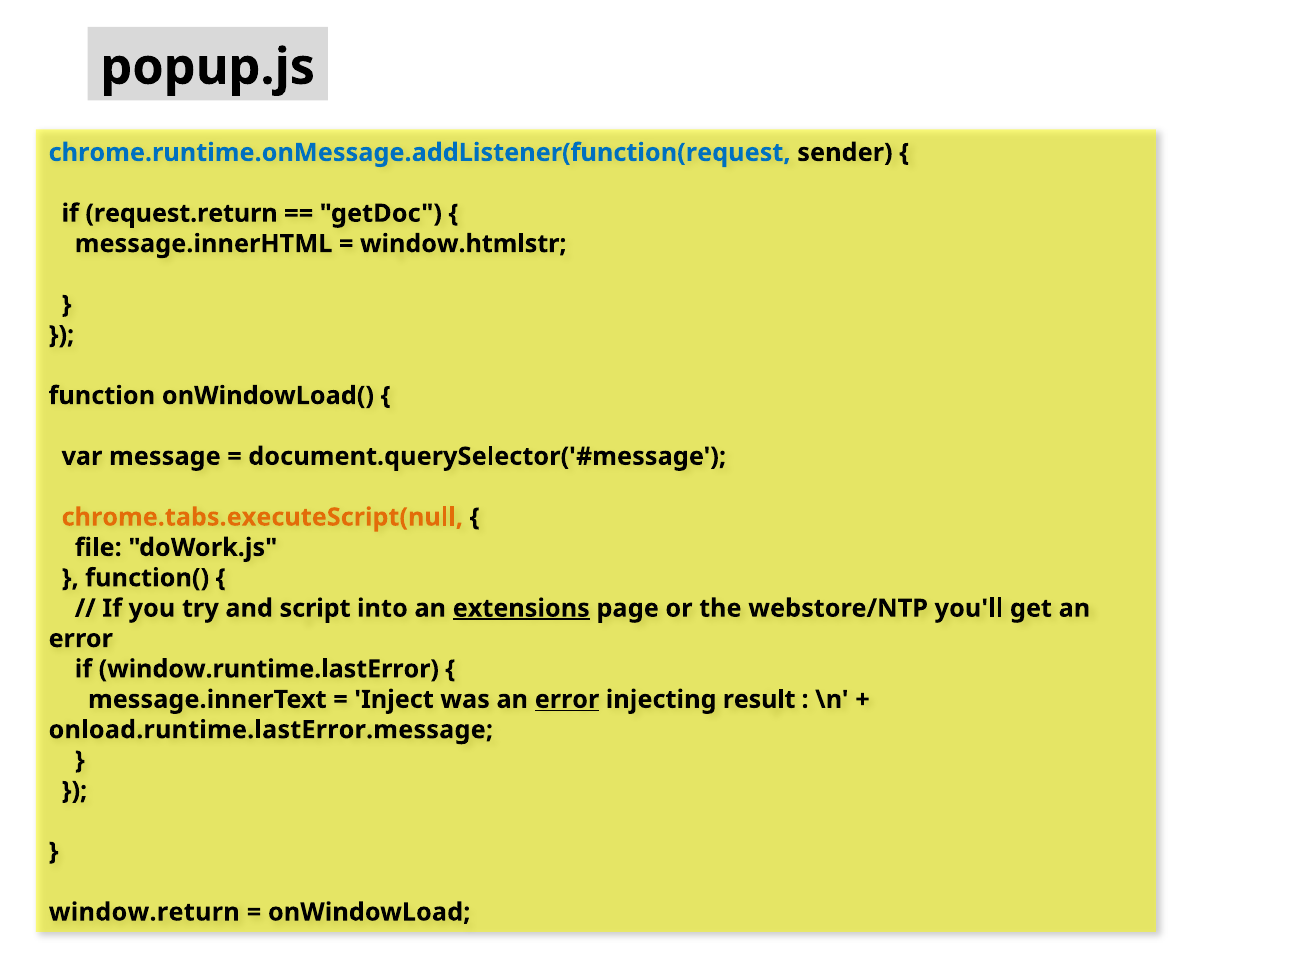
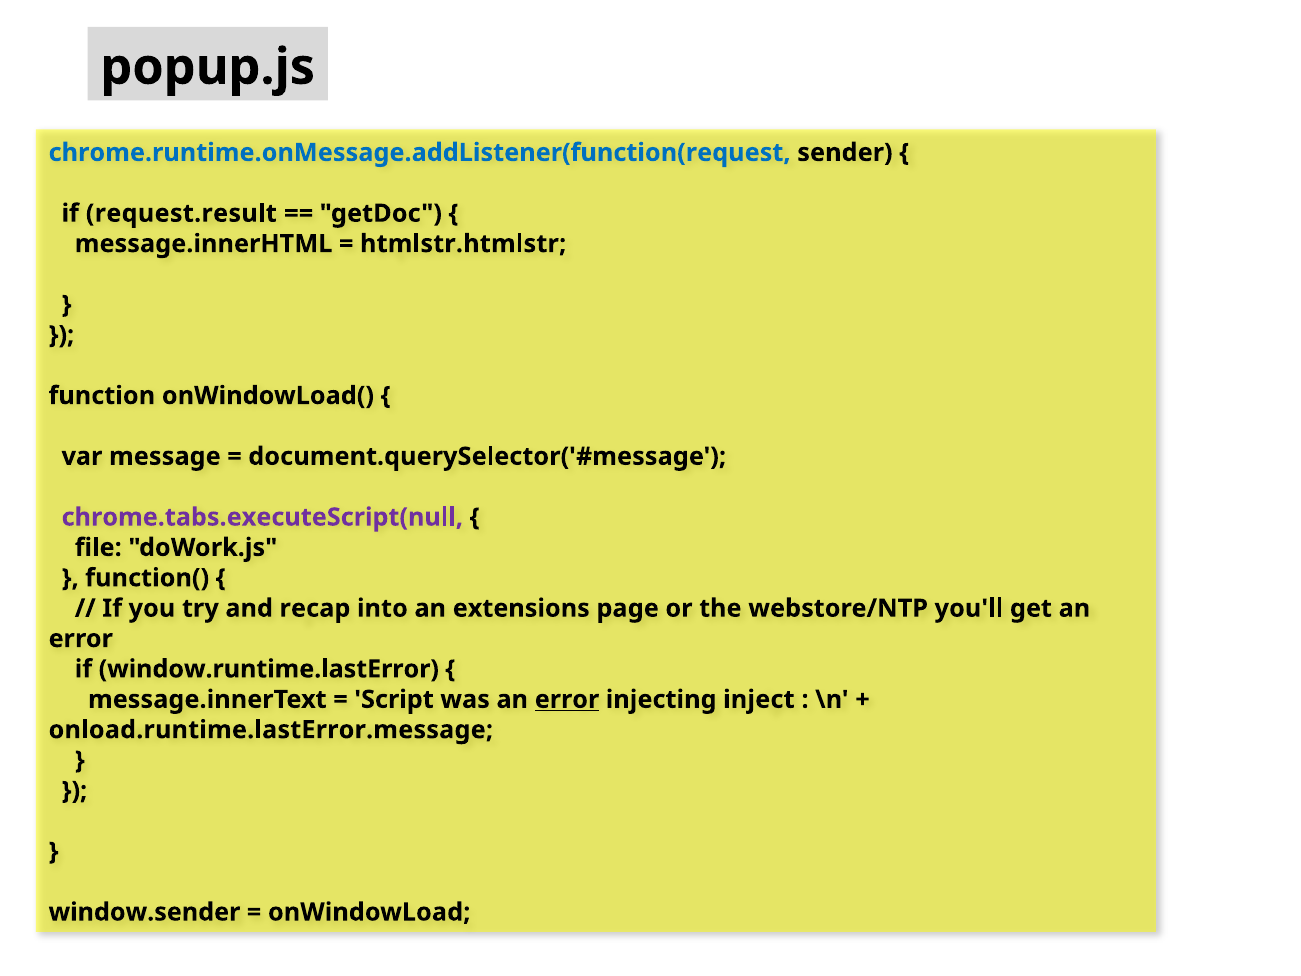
request.return: request.return -> request.result (181, 213)
window.htmlstr: window.htmlstr -> htmlstr.htmlstr (463, 244)
chrome.tabs.executeScript(null colour: orange -> purple (262, 517)
script: script -> recap (315, 608)
extensions underline: present -> none (521, 608)
Inject: Inject -> Script (394, 699)
result: result -> inject (759, 699)
window.return: window.return -> window.sender (144, 912)
